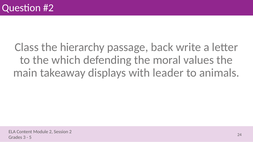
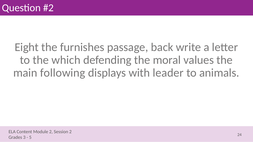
Class: Class -> Eight (27, 47)
hierarchy: hierarchy -> furnishes (82, 47)
takeaway: takeaway -> following (63, 73)
